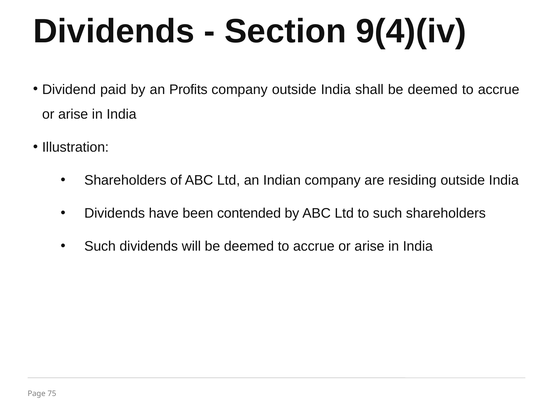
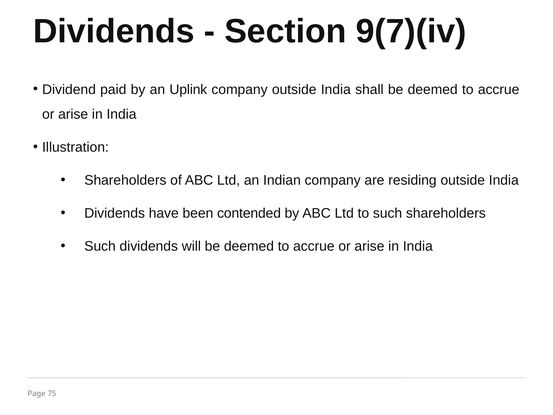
9(4)(iv: 9(4)(iv -> 9(7)(iv (411, 31)
Profits: Profits -> Uplink (188, 89)
